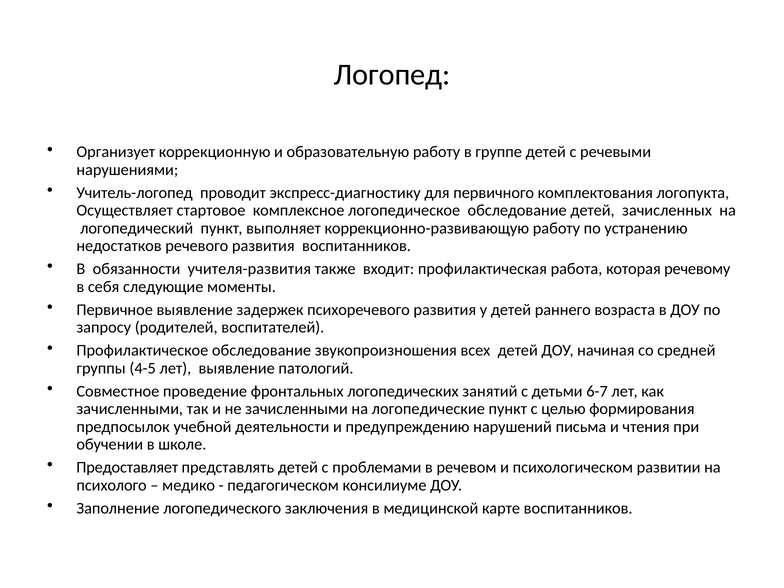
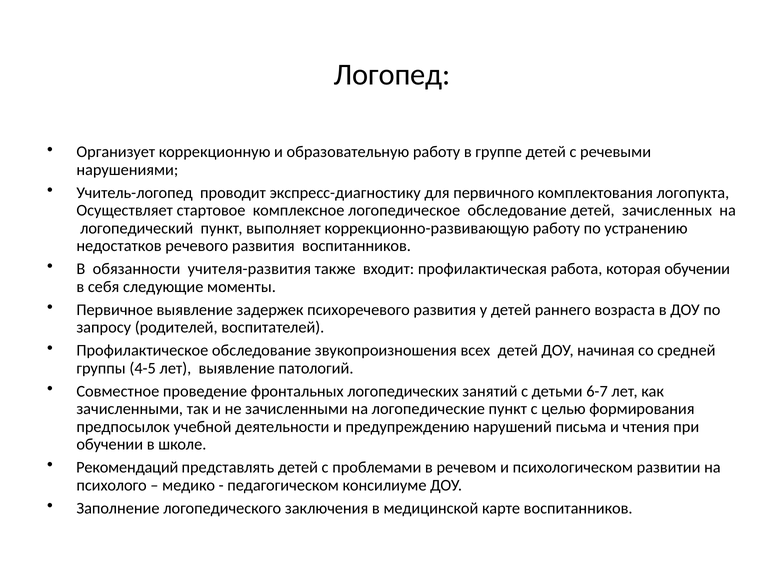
которая речевому: речевому -> обучении (697, 269)
Предоставляет: Предоставляет -> Рекомендаций (127, 468)
